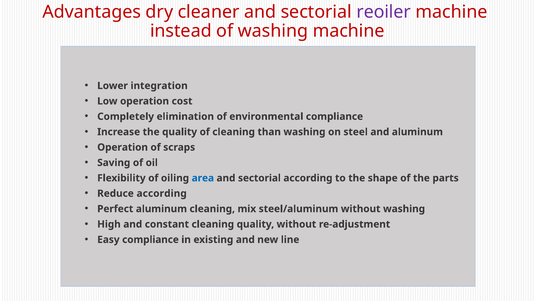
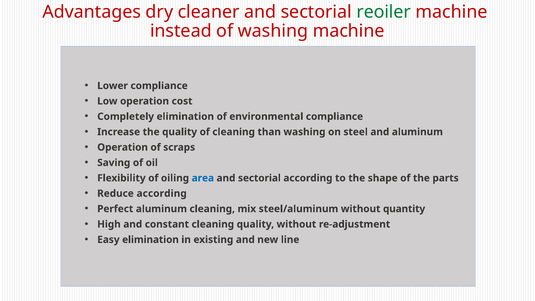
reoiler colour: purple -> green (384, 12)
Lower integration: integration -> compliance (159, 86)
without washing: washing -> quantity (404, 209)
Easy compliance: compliance -> elimination (150, 240)
